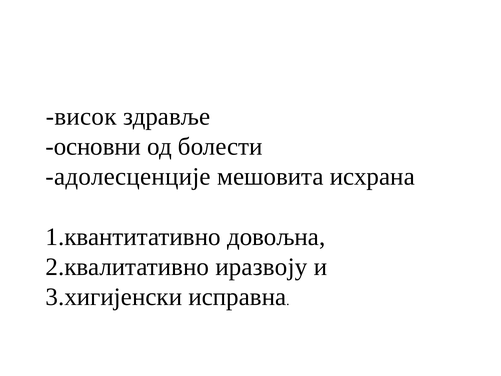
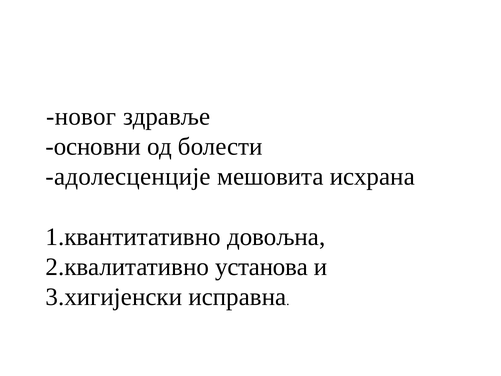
висок: висок -> новог (81, 116)
иразвоју: иразвоју -> установа (262, 267)
